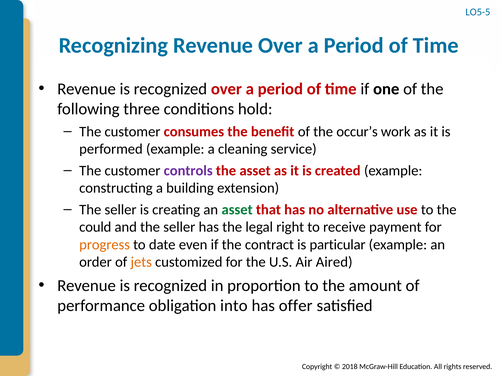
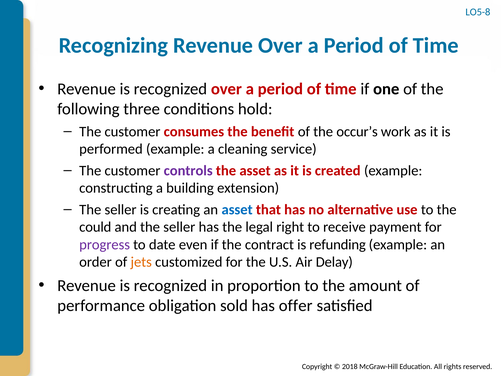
LO5-5: LO5-5 -> LO5-8 (478, 12)
asset colour: green -> blue (237, 209)
progress colour: orange -> purple (105, 244)
particular: particular -> refunding (338, 244)
Aired: Aired -> Delay (334, 262)
into: into -> sold (234, 305)
